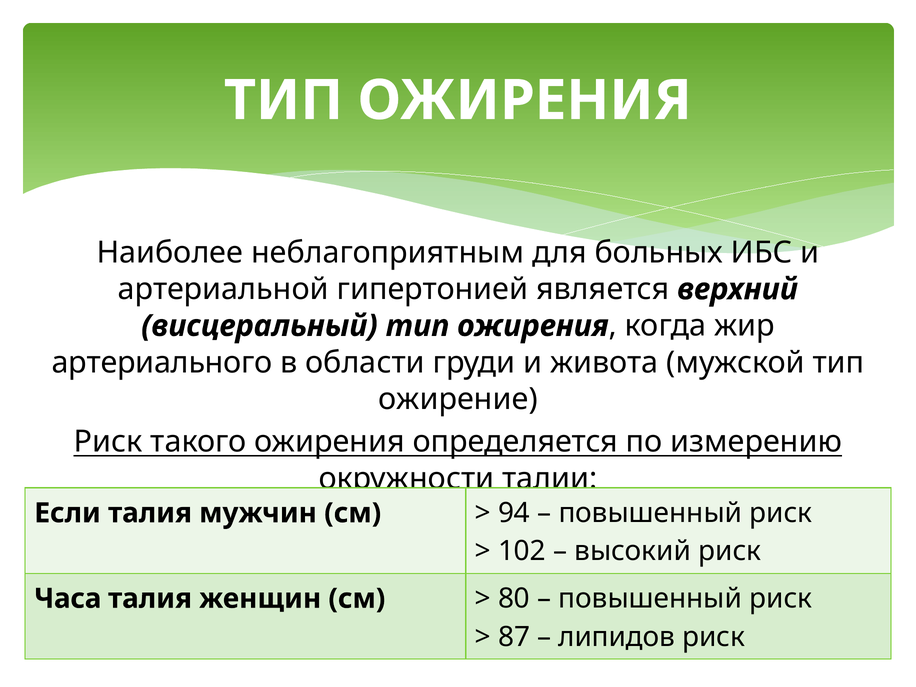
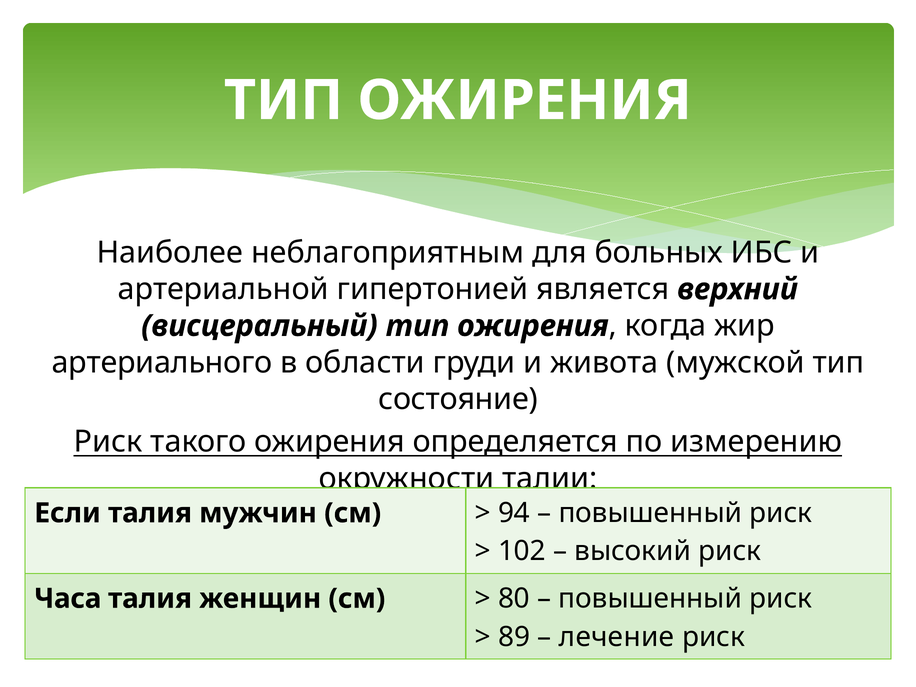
ожирение: ожирение -> состояние (458, 399)
87: 87 -> 89 (514, 637)
липидов: липидов -> лечение (617, 637)
